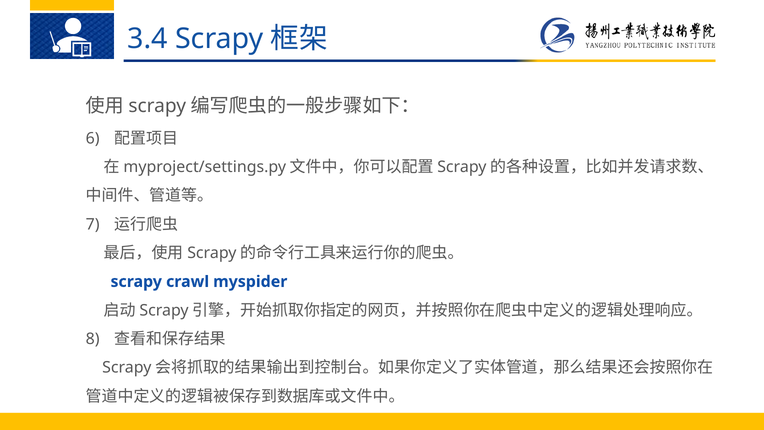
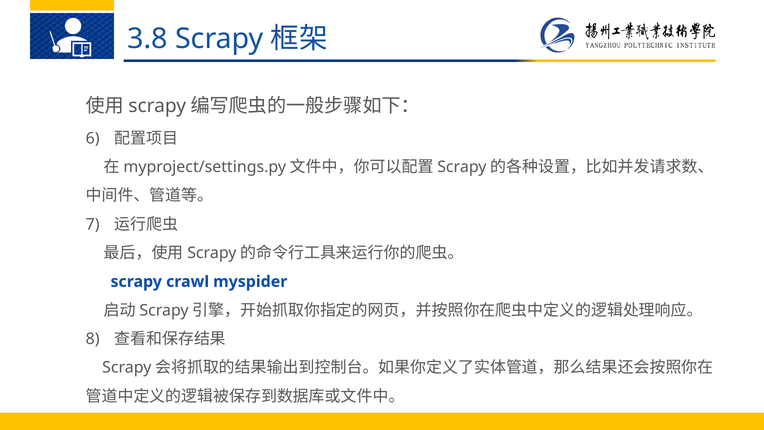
3.4: 3.4 -> 3.8 (147, 39)
